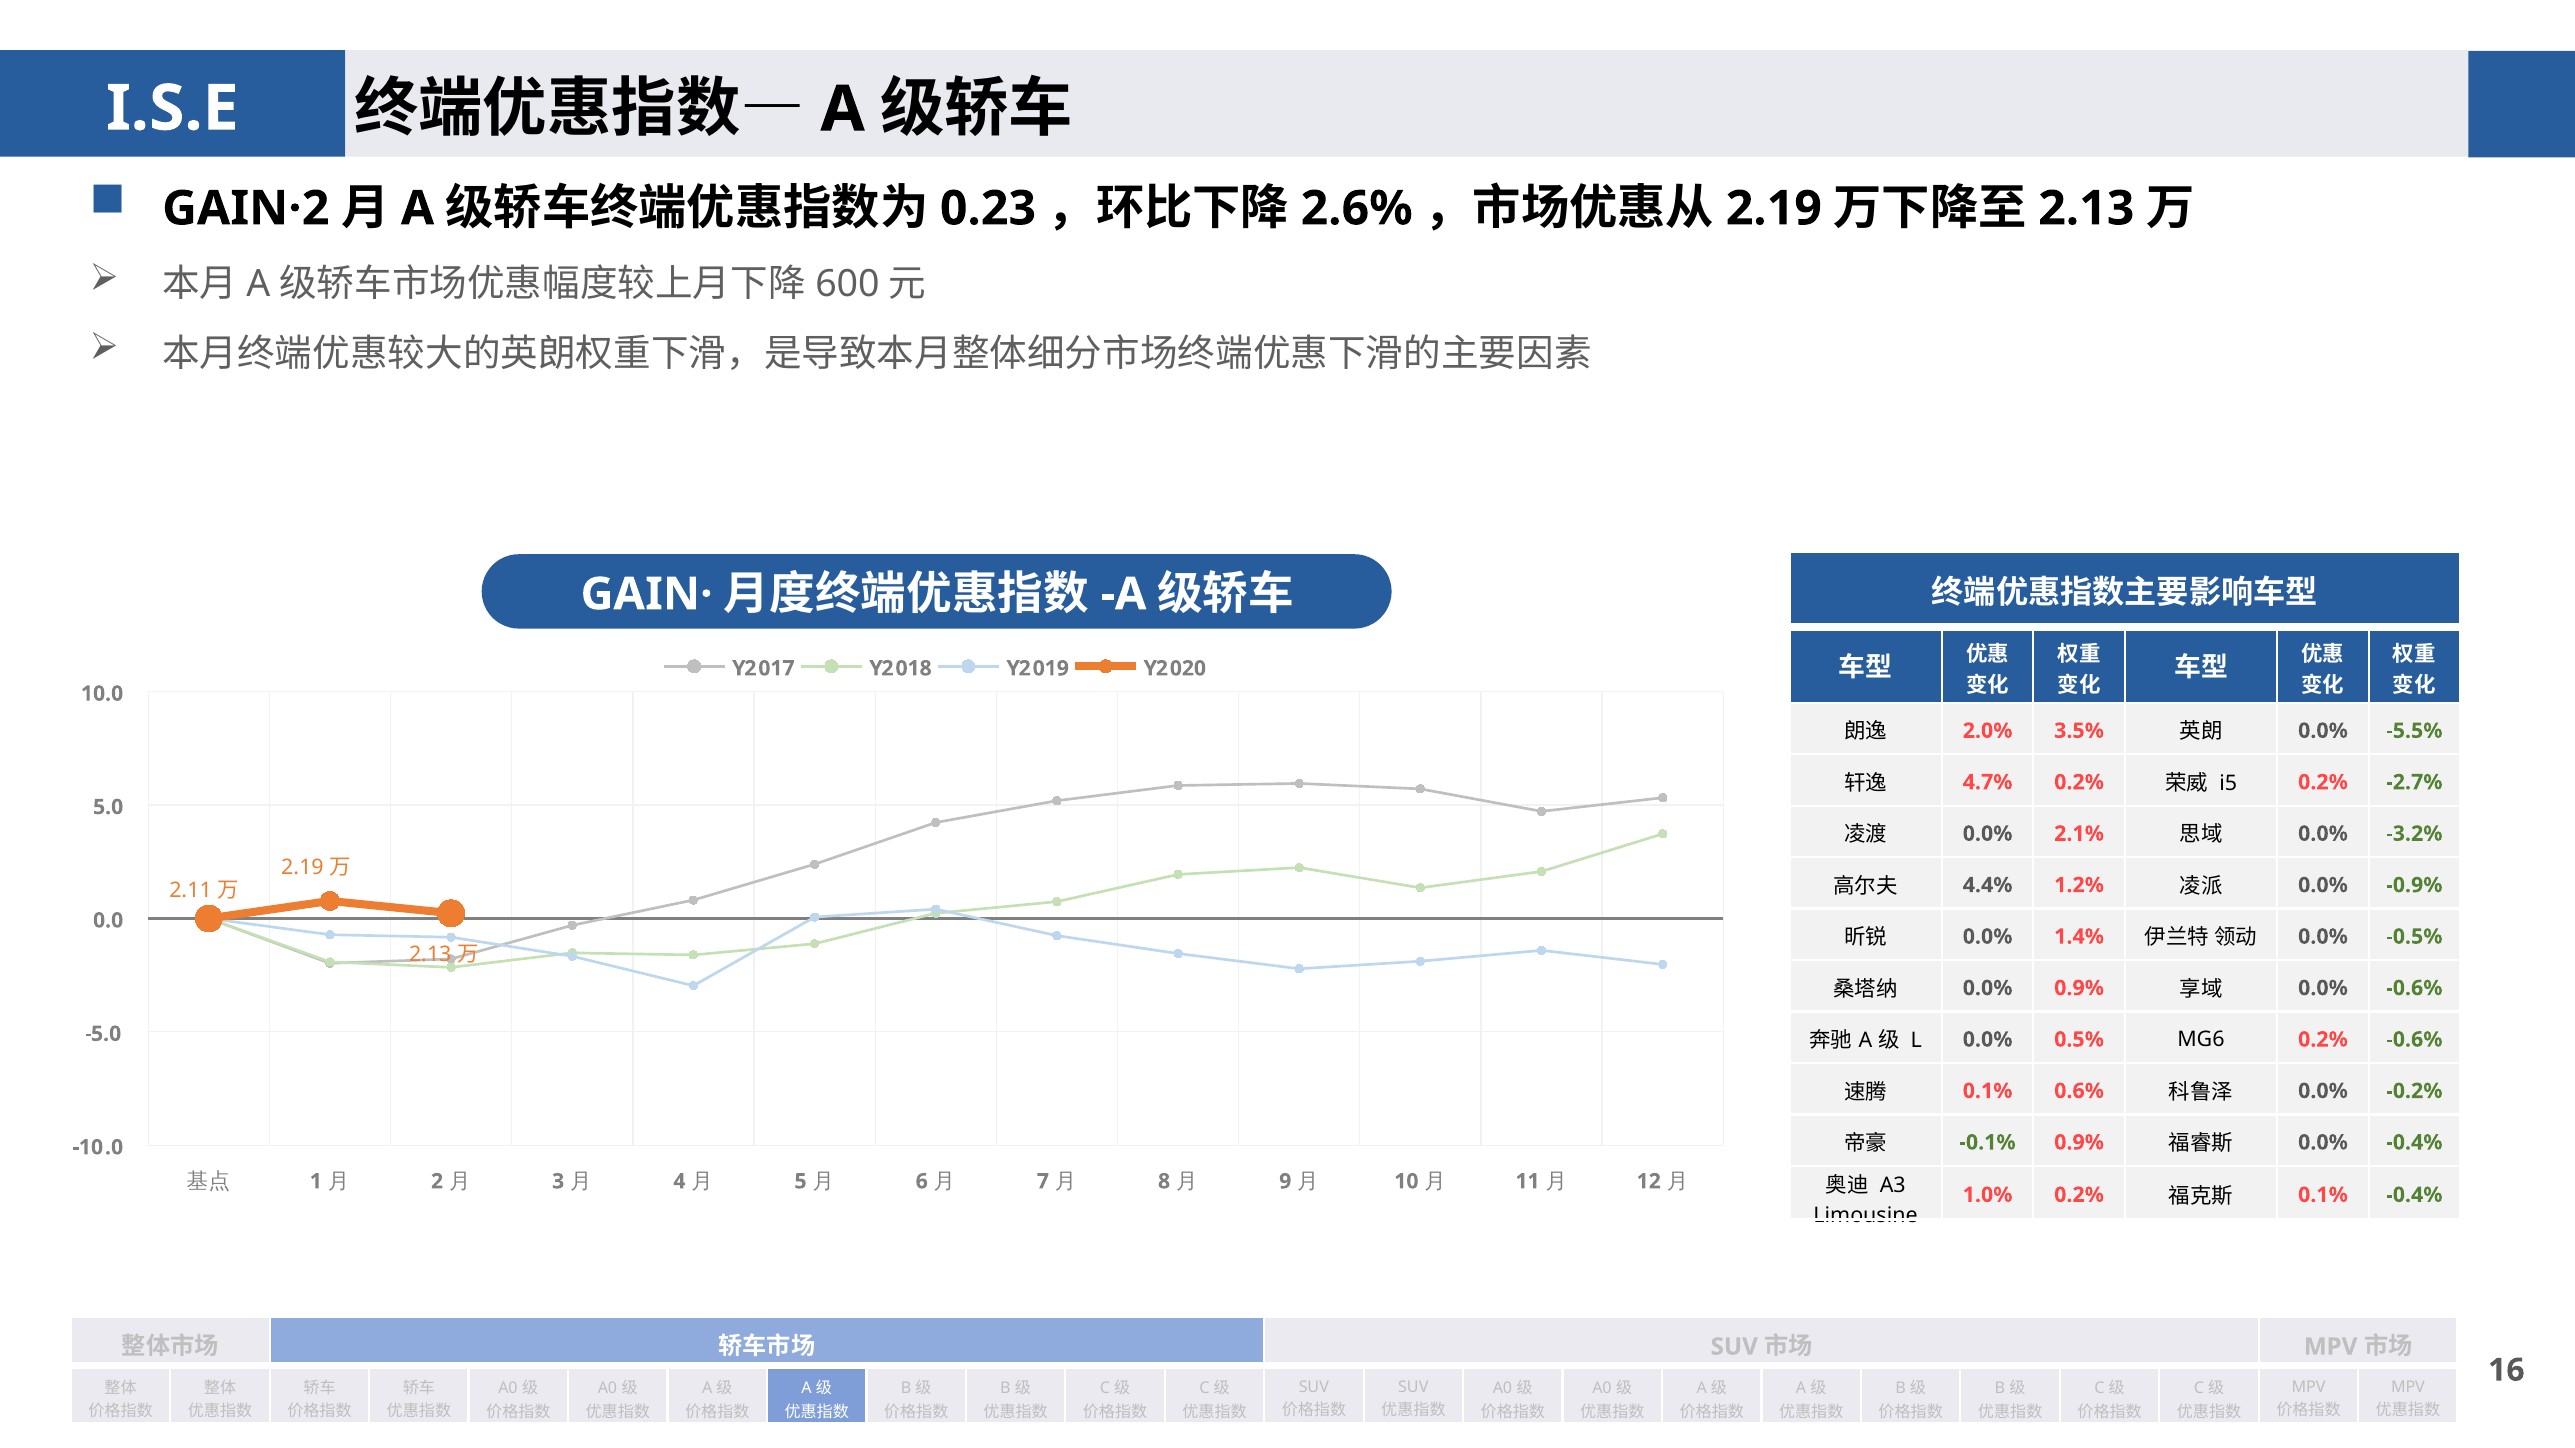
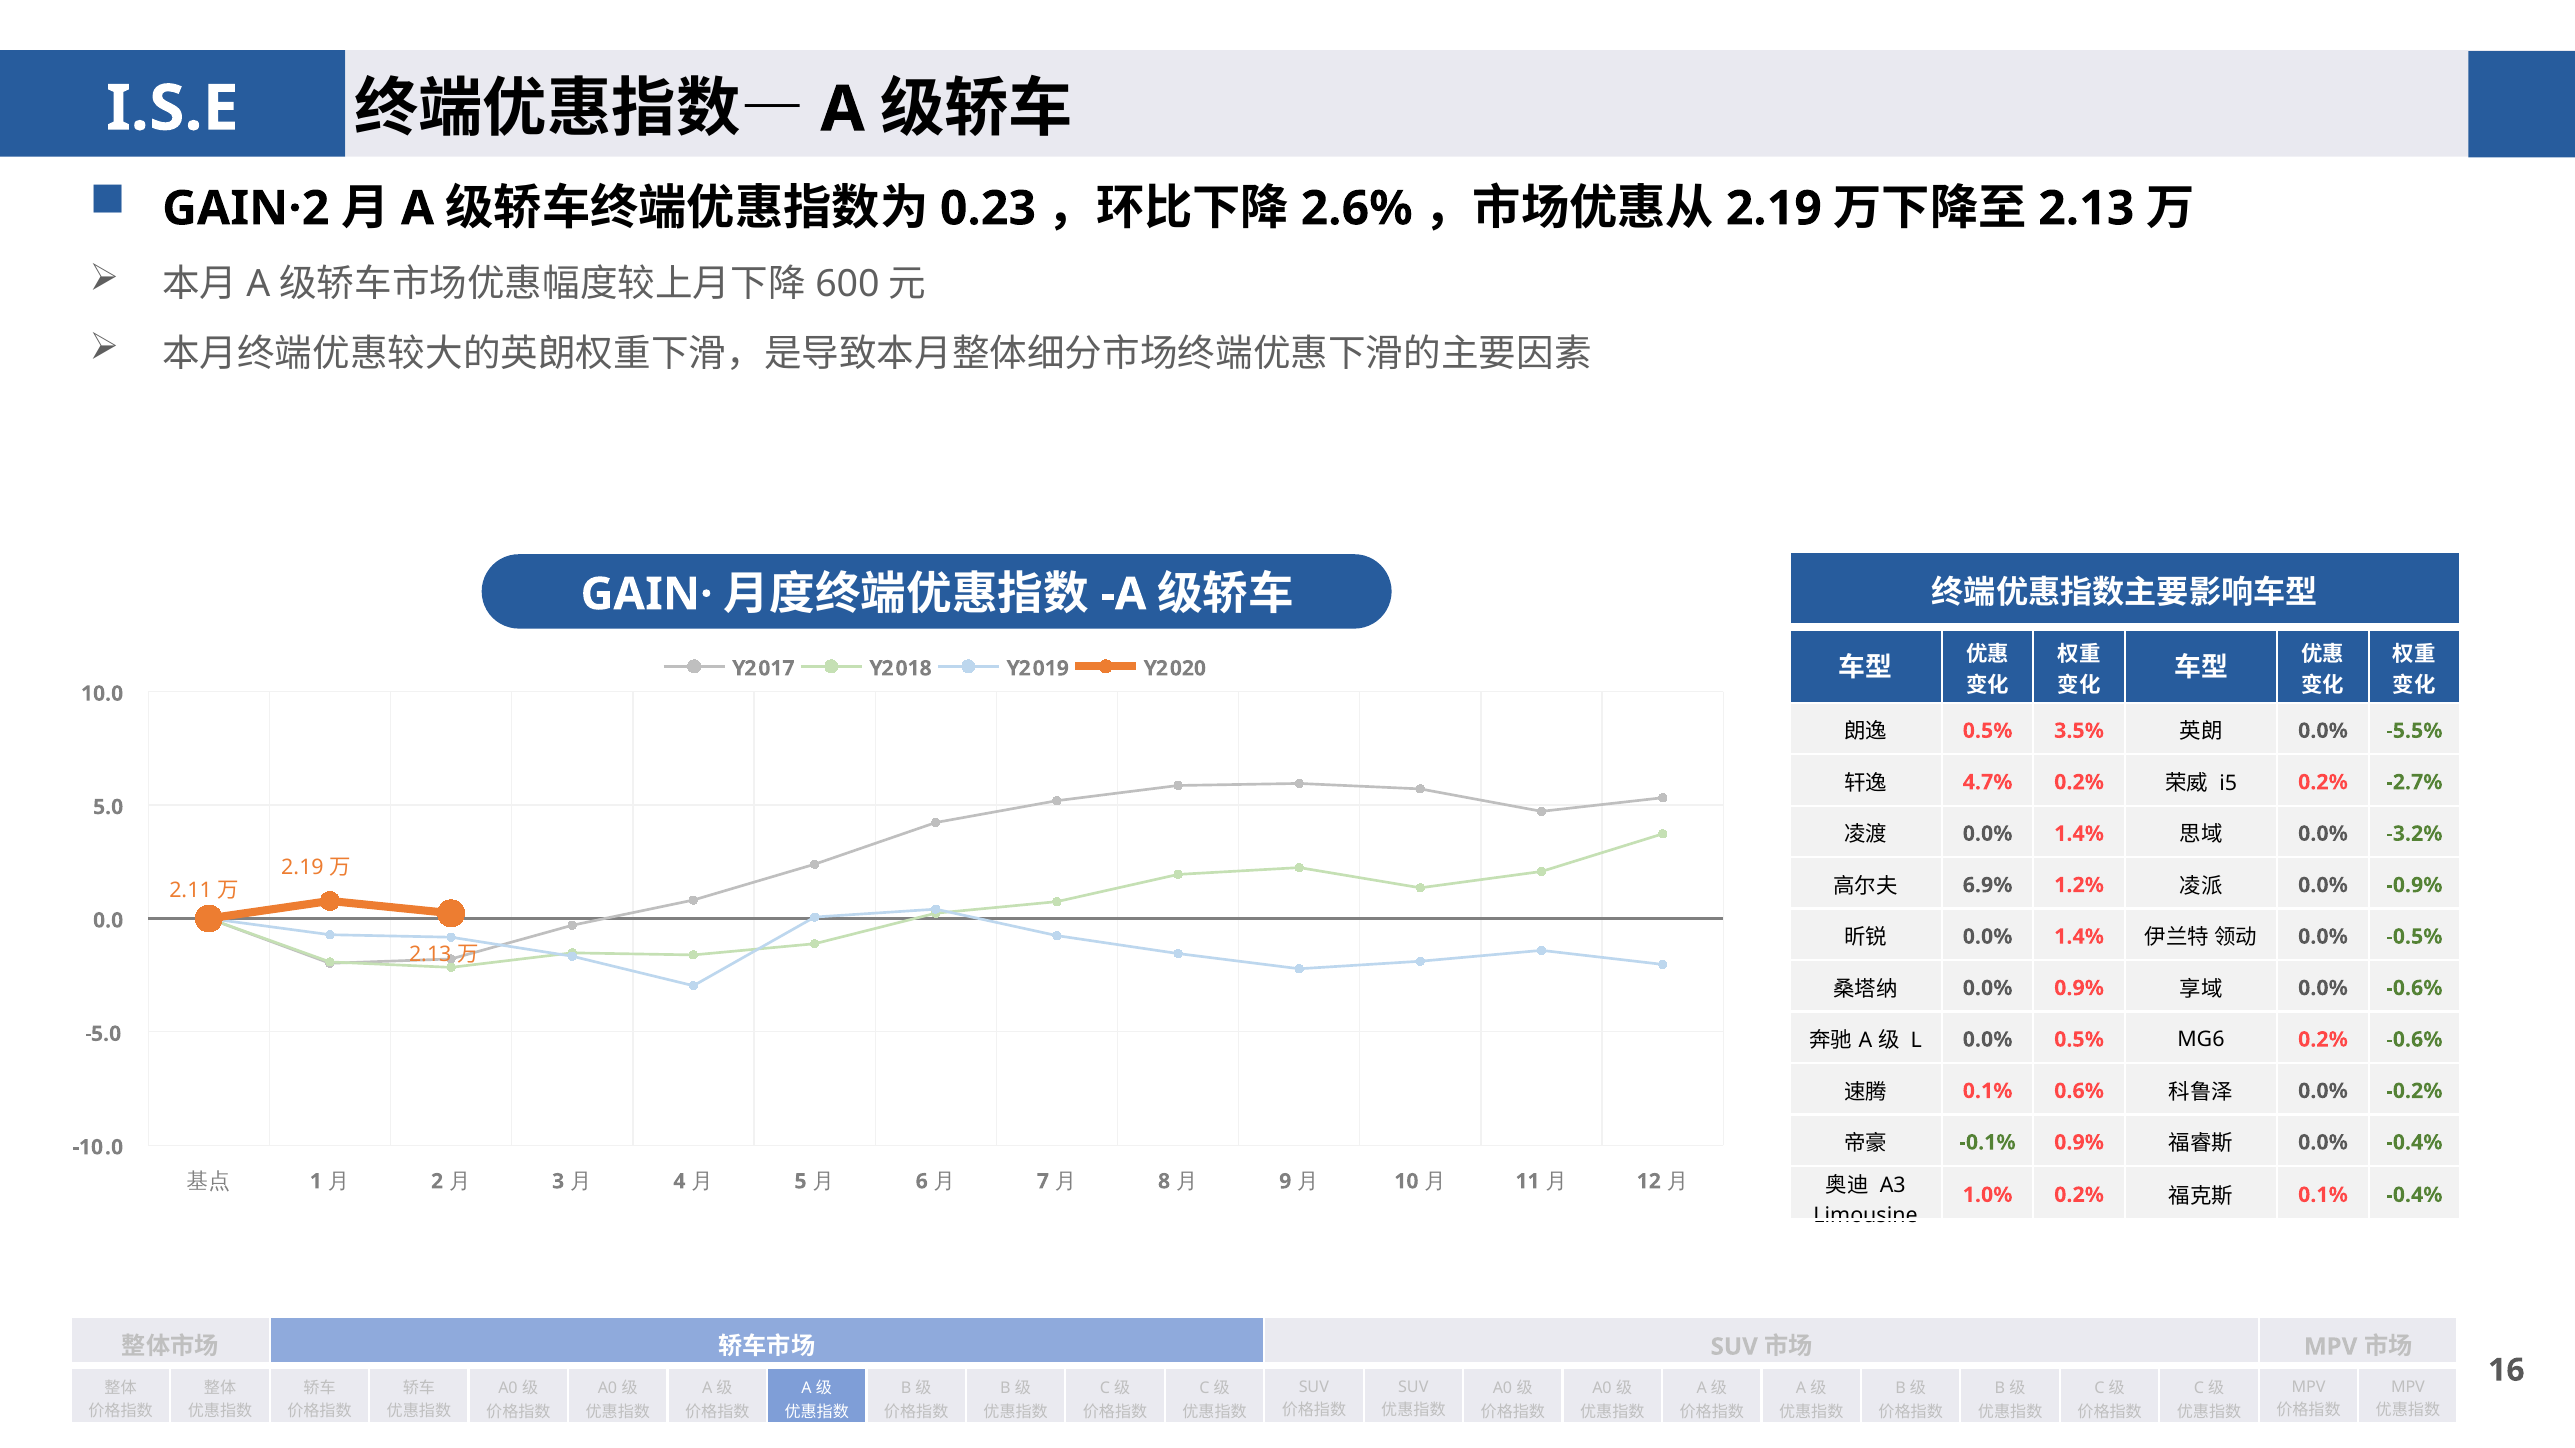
2.0%: 2.0% -> 0.5% (1988, 731)
2.1%: 2.1% -> 1.4% (2079, 834)
4.4%: 4.4% -> 6.9% (1988, 885)
